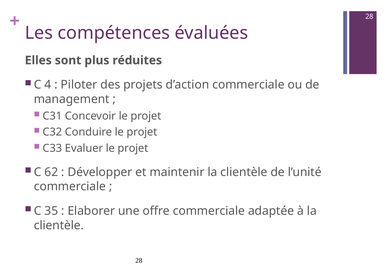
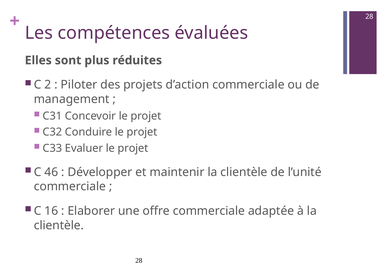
4: 4 -> 2 (48, 85)
62: 62 -> 46 (51, 172)
35: 35 -> 16 (51, 210)
